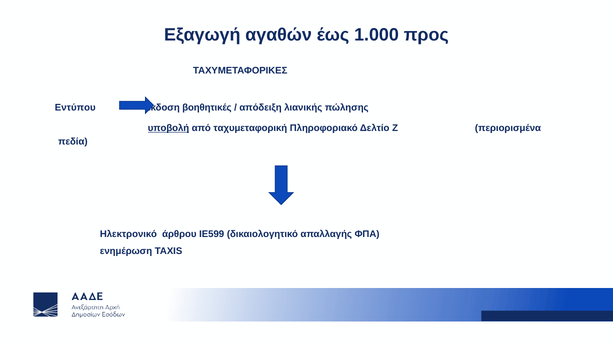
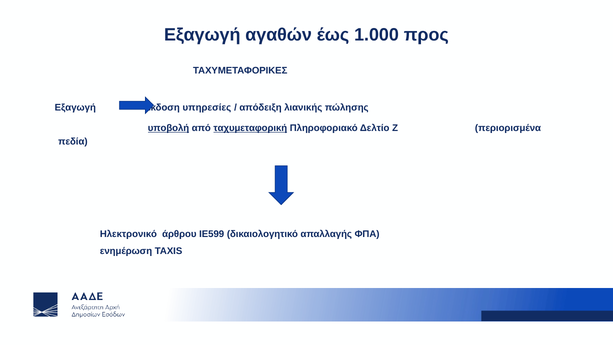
Εντύπου: Εντύπου -> Εξαγωγή (75, 108)
βοηθητικές: βοηθητικές -> υπηρεσίες (207, 108)
ταχυμεταφορική underline: none -> present (250, 128)
